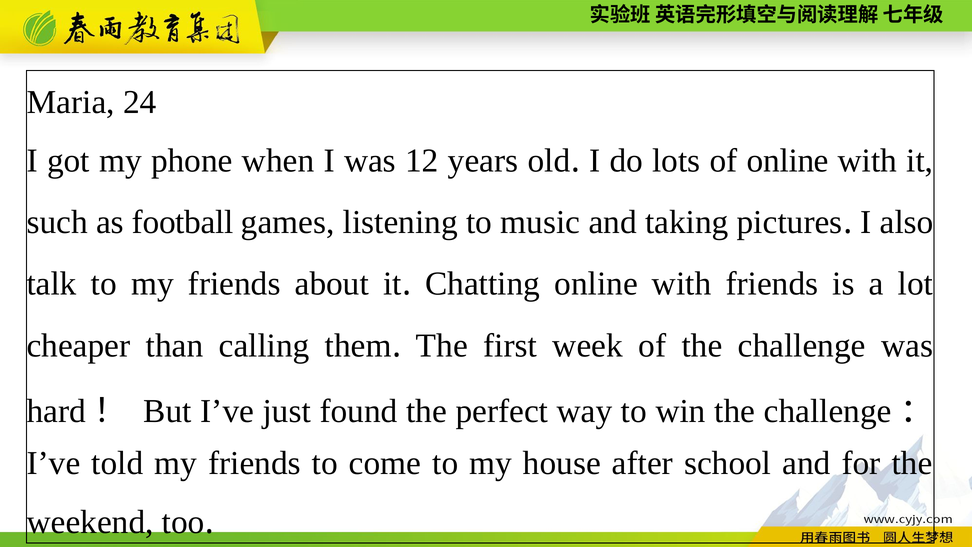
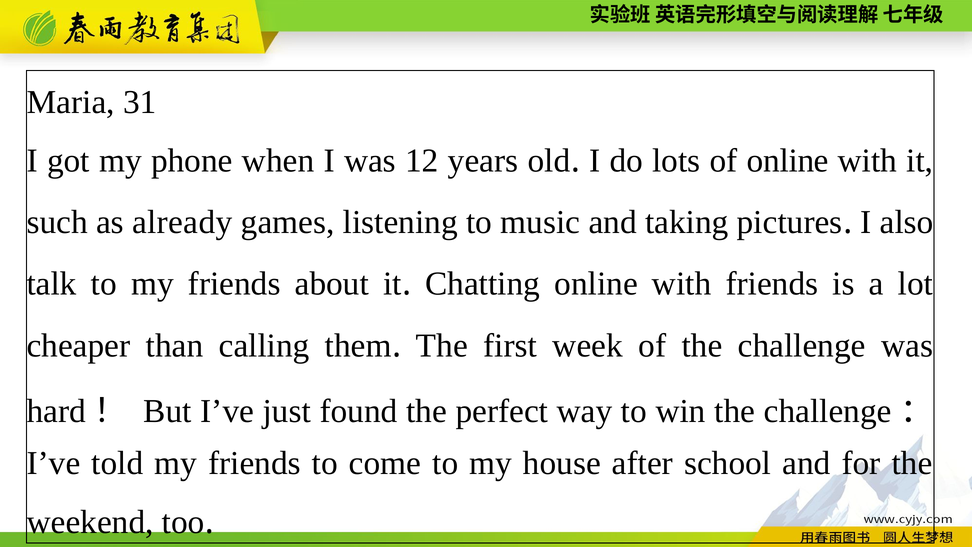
24: 24 -> 31 (140, 102)
football: football -> already (182, 222)
